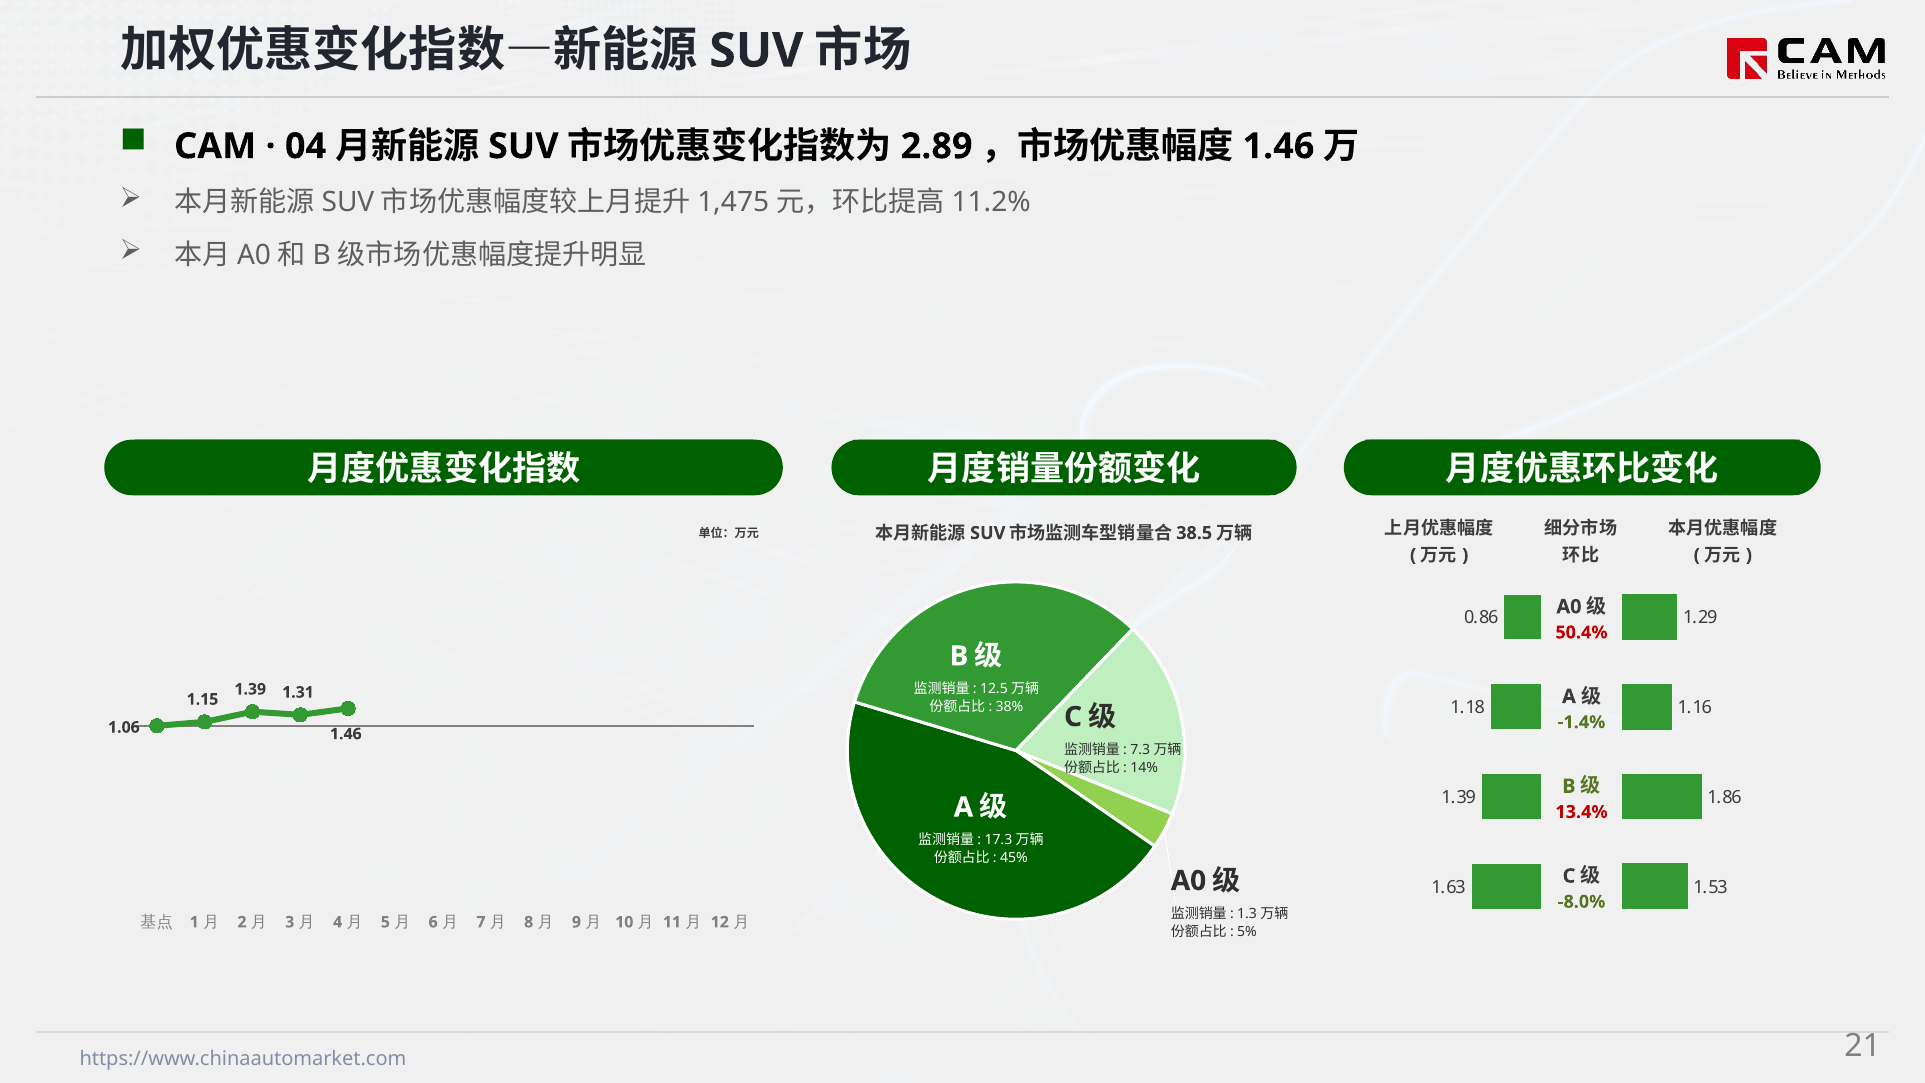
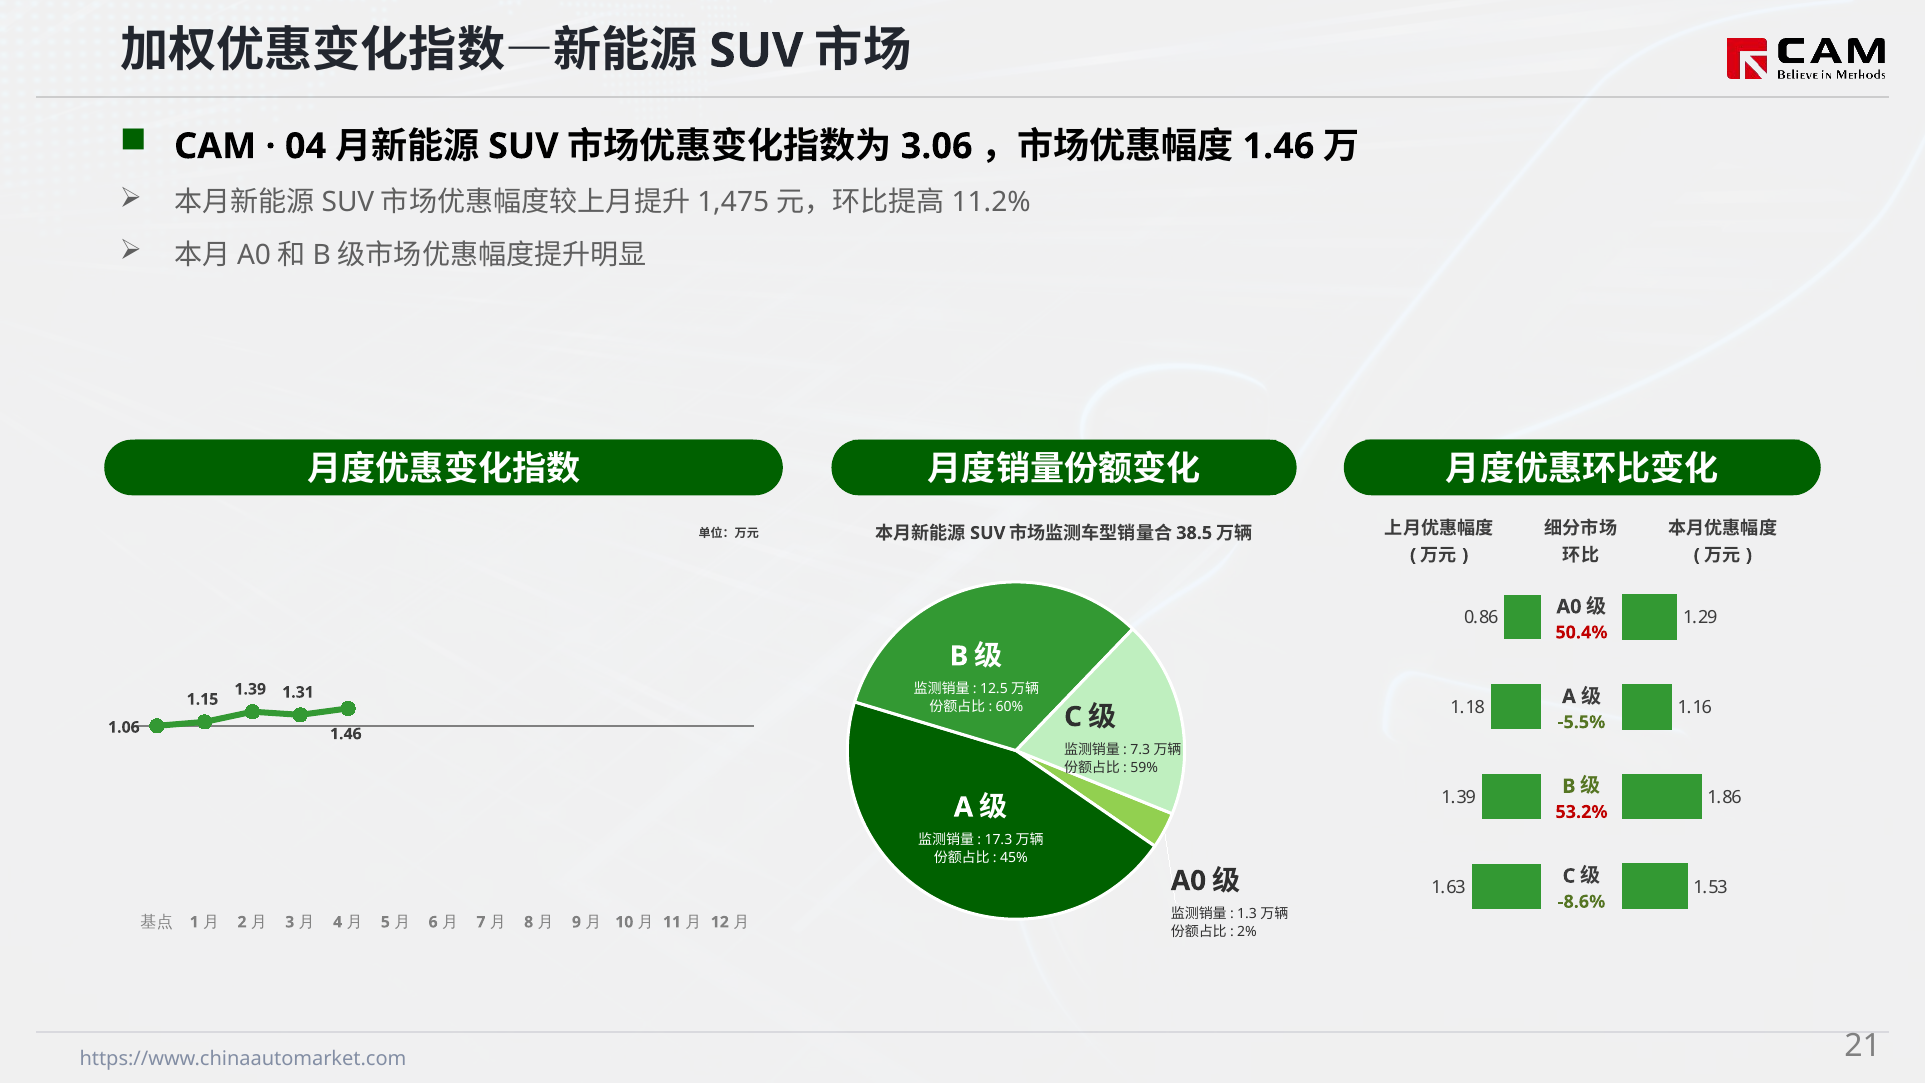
2.89: 2.89 -> 3.06 (937, 146)
38%: 38% -> 60% (1010, 707)
-1.4%: -1.4% -> -5.5% (1582, 722)
14%: 14% -> 59% (1144, 767)
13.4%: 13.4% -> 53.2% (1582, 812)
-8.0%: -8.0% -> -8.6% (1582, 902)
5%: 5% -> 2% (1247, 931)
